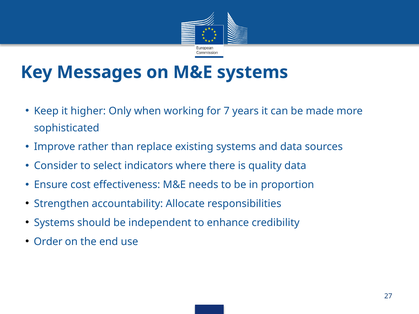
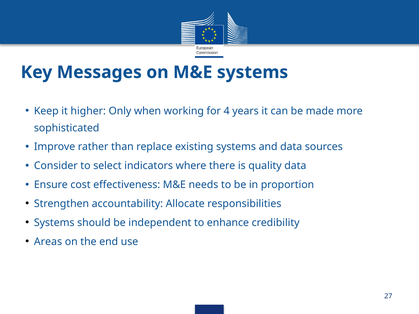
7: 7 -> 4 (227, 111)
Order: Order -> Areas (48, 242)
